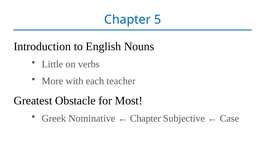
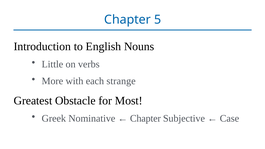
teacher: teacher -> strange (121, 81)
